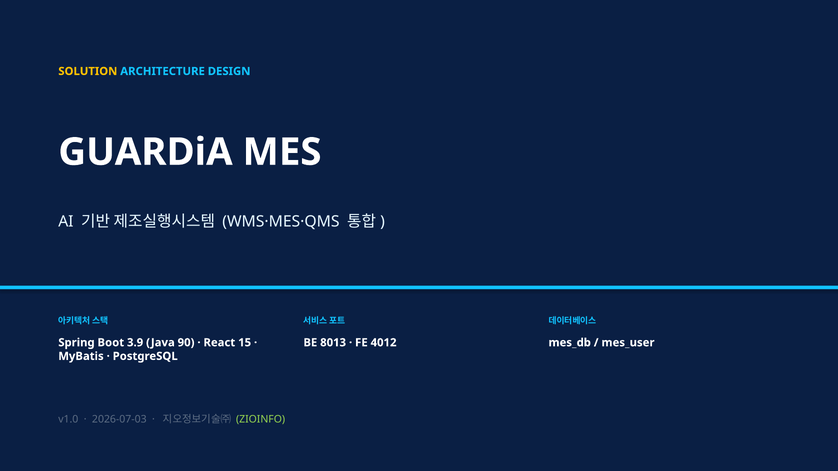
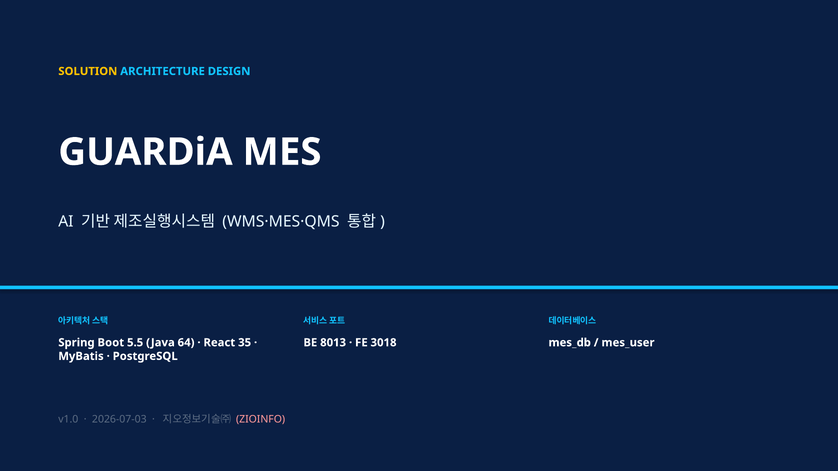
3.9: 3.9 -> 5.5 (135, 343)
90: 90 -> 64 (186, 343)
15: 15 -> 35 (245, 343)
4012: 4012 -> 3018 (384, 343)
ZIOINFO colour: light green -> pink (261, 420)
